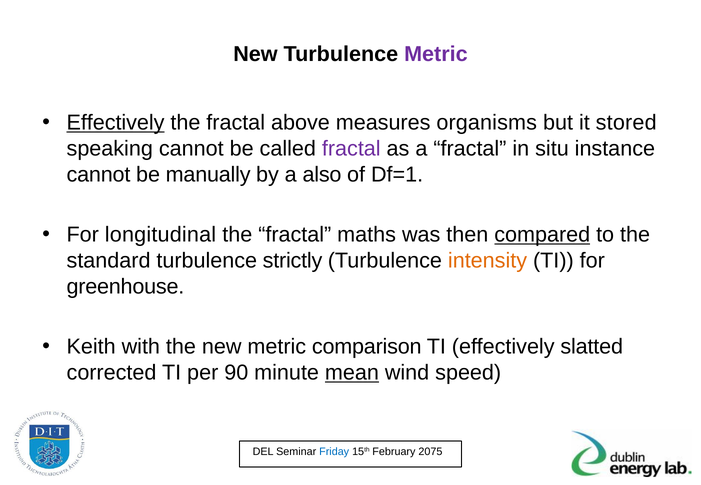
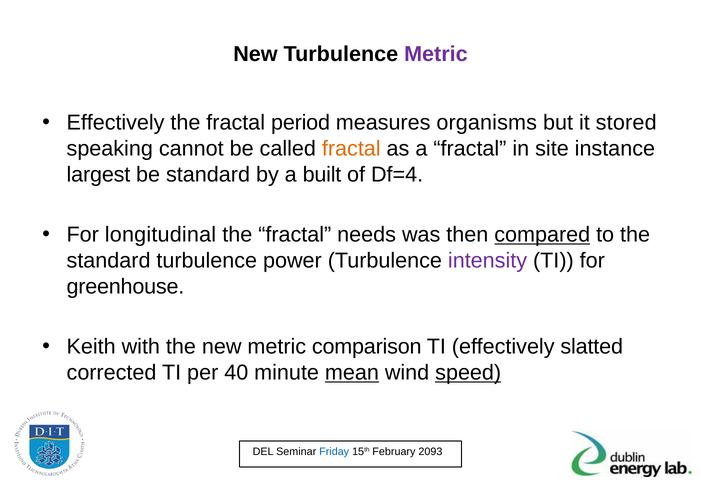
Effectively underline: present -> none (116, 123)
above: above -> period (301, 123)
fractal colour: purple -> orange (351, 149)
situ: situ -> site (552, 149)
cannot: cannot -> largest (98, 175)
be manually: manually -> standard (208, 175)
also: also -> built (322, 175)
Df=1: Df=1 -> Df=4 (397, 175)
maths: maths -> needs (367, 235)
strictly: strictly -> power (292, 261)
intensity colour: orange -> purple (488, 261)
90: 90 -> 40 (236, 373)
speed underline: none -> present (468, 373)
2075: 2075 -> 2093 (430, 452)
